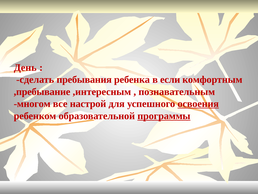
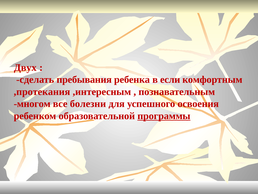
День: День -> Двух (25, 67)
,пребывание: ,пребывание -> ,протекания (42, 92)
настрой: настрой -> болезни (88, 104)
освоения underline: present -> none (198, 104)
